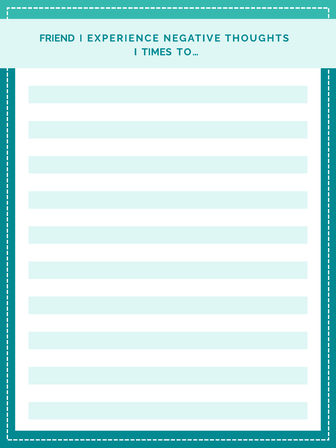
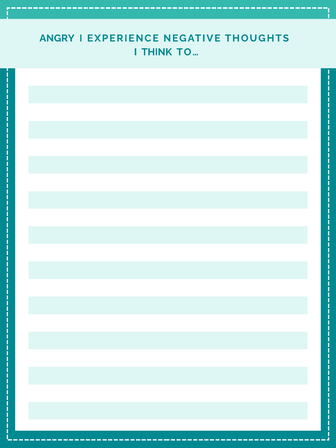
FRIEND: FRIEND -> ANGRY (57, 38)
TIMES: TIMES -> THINK (157, 52)
